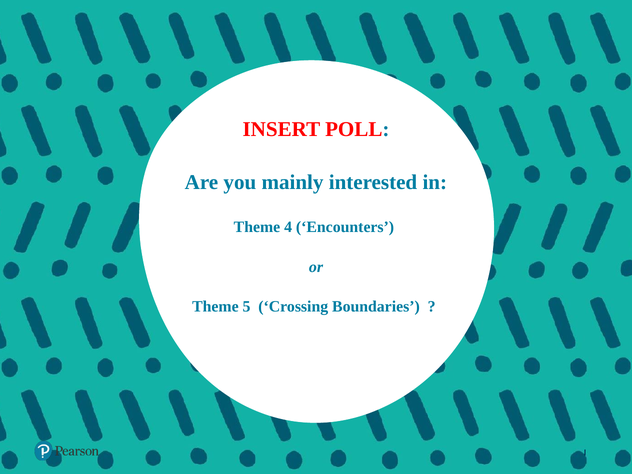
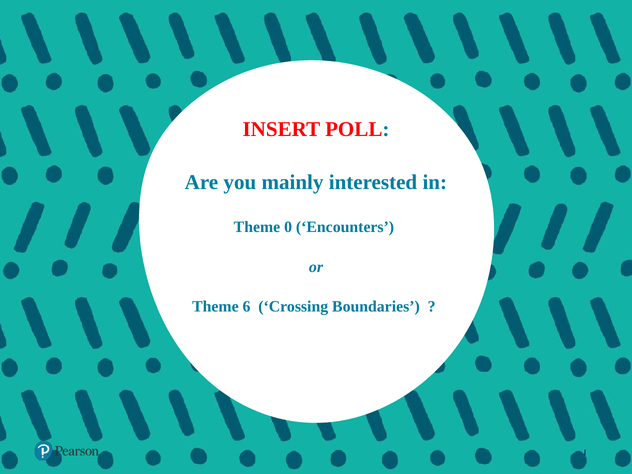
4: 4 -> 0 (288, 227)
5: 5 -> 6 (247, 307)
